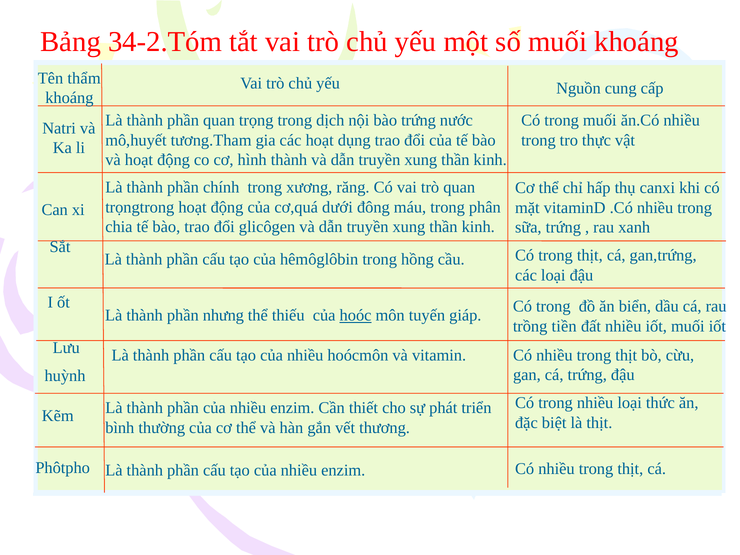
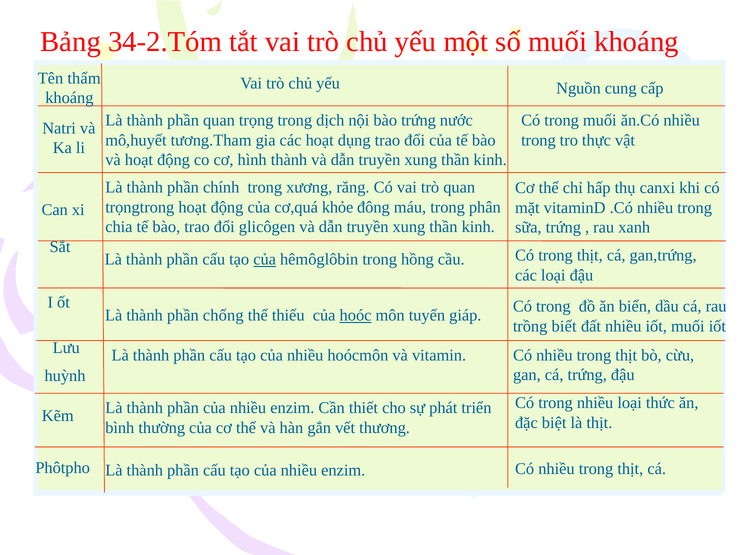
dưới: dưới -> khỏe (338, 207)
của underline: none -> present (265, 259)
nhưng: nhưng -> chống (223, 315)
tiền: tiền -> biết (564, 326)
